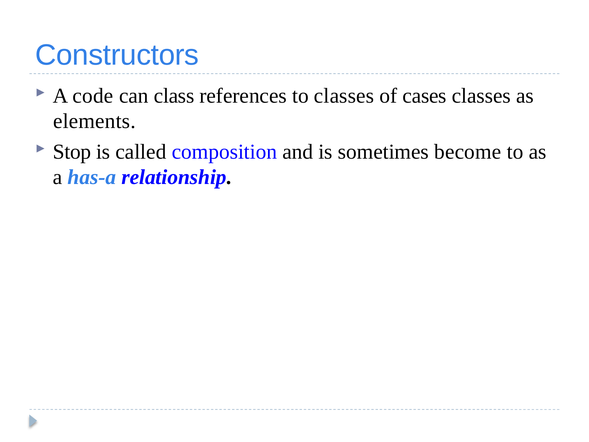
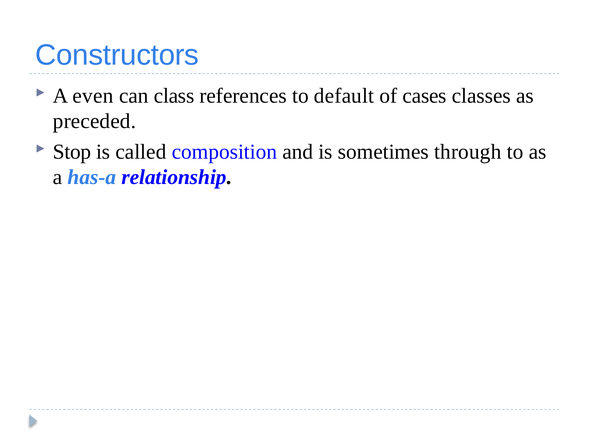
code: code -> even (93, 96)
to classes: classes -> default (344, 96)
elements: elements -> preceded (94, 121)
become: become -> through (468, 152)
